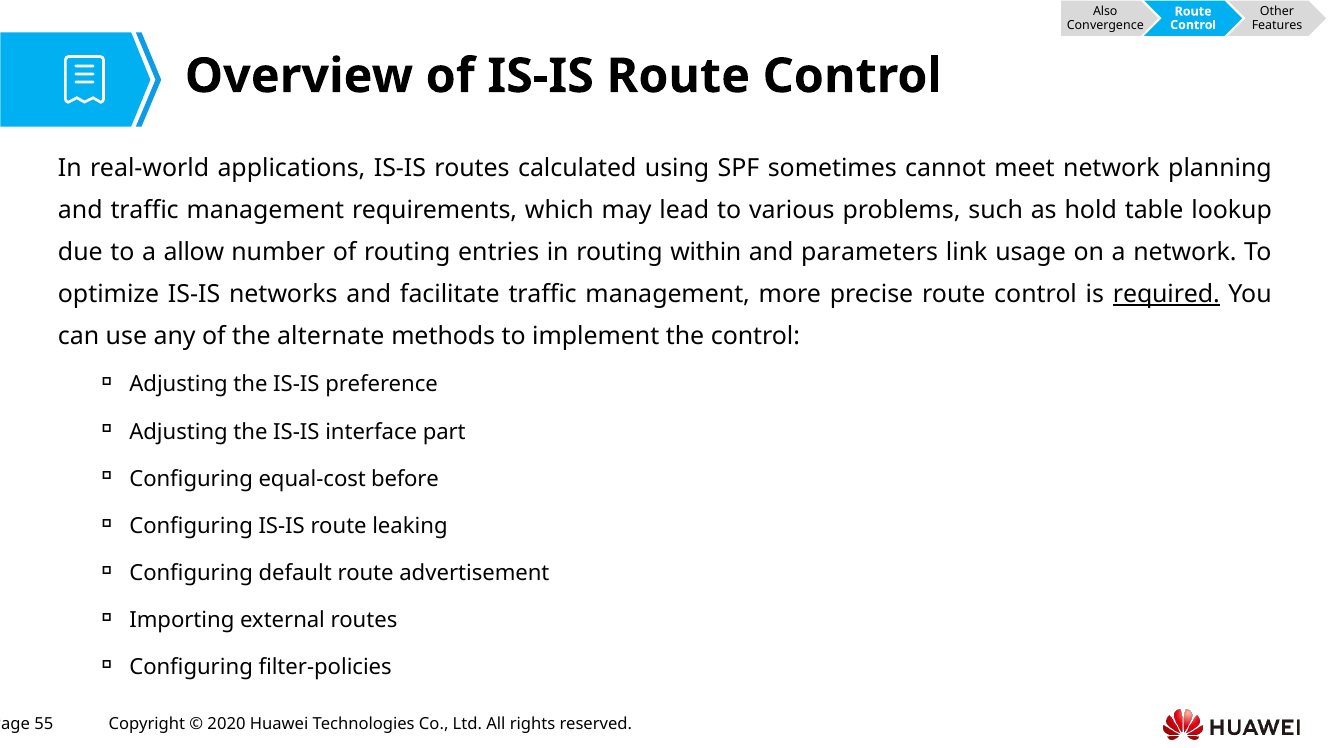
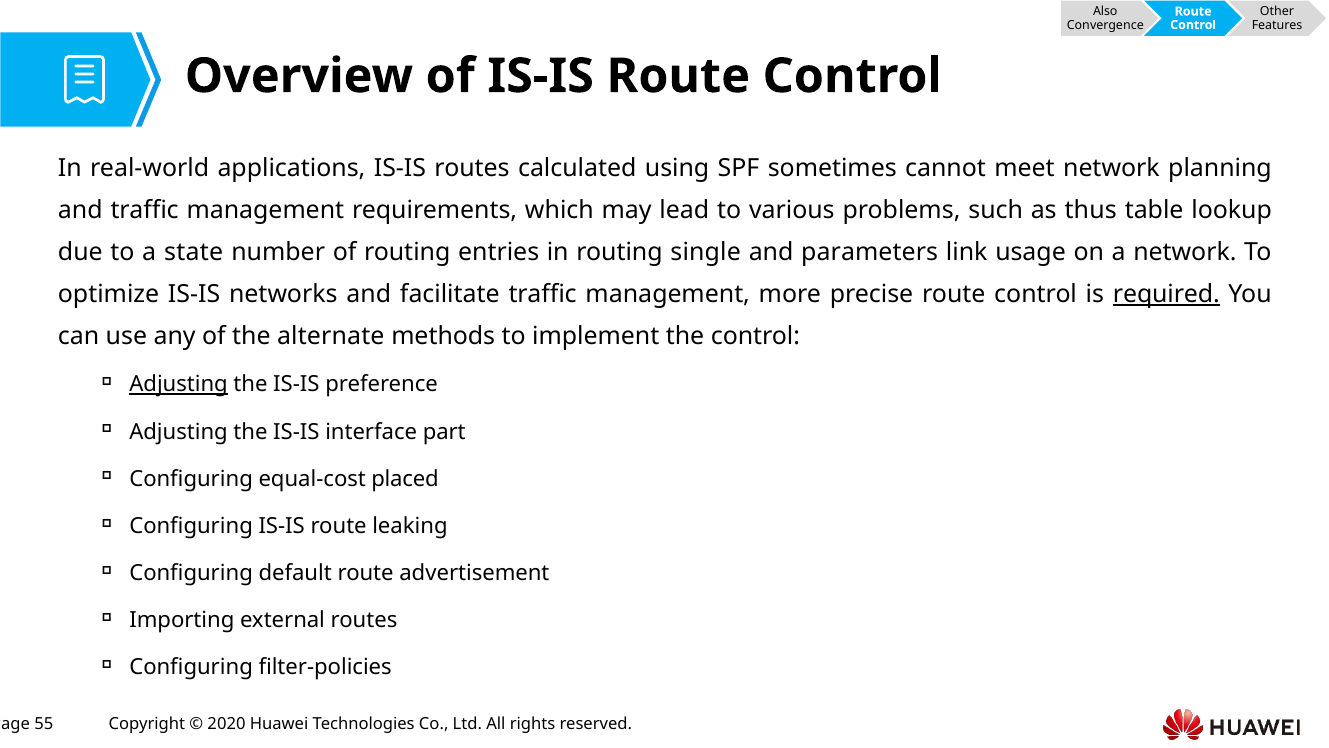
hold: hold -> thus (1091, 210)
allow: allow -> state (194, 252)
within: within -> single (706, 252)
Adjusting underline: none -> present (179, 384)
before: before -> placed (405, 479)
